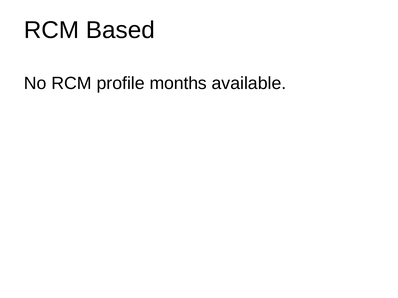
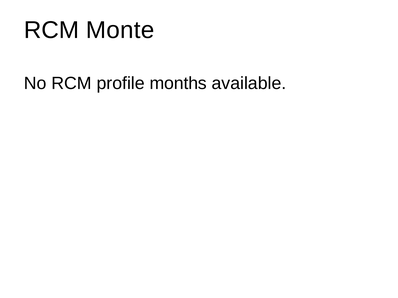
Based: Based -> Monte (120, 30)
